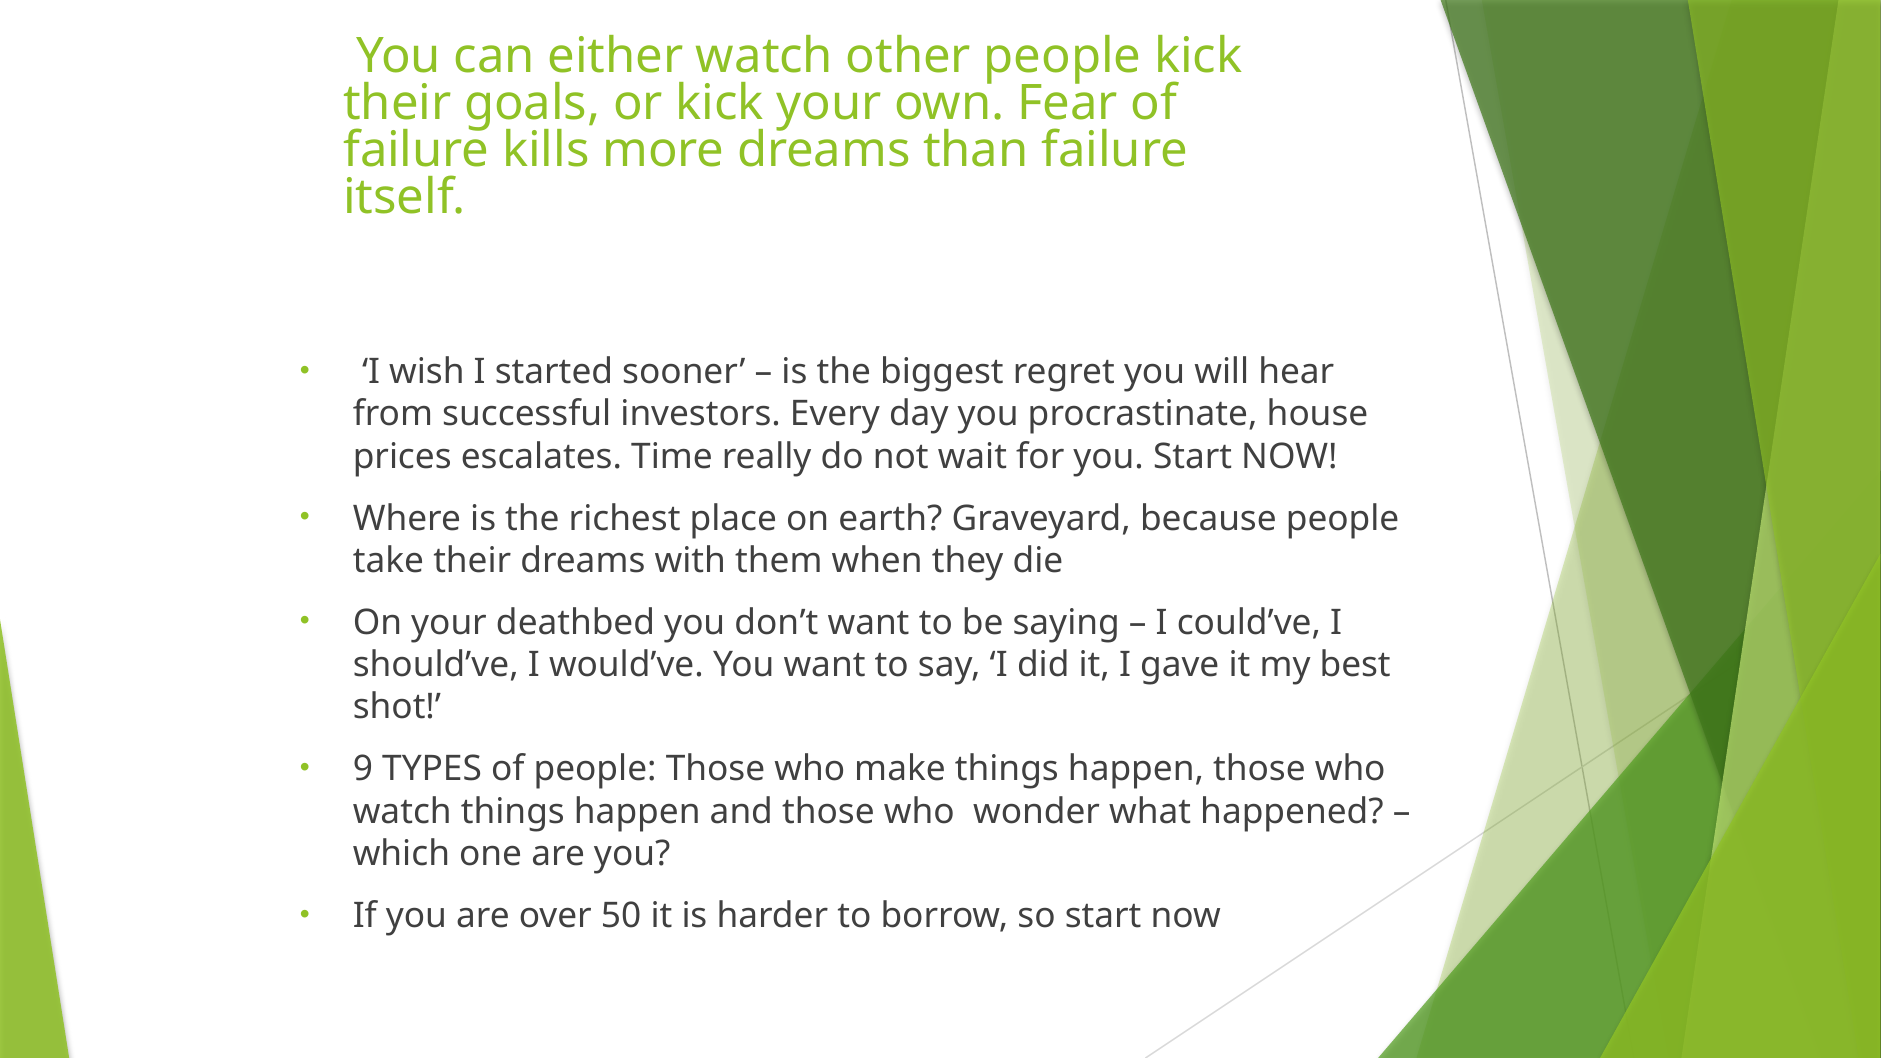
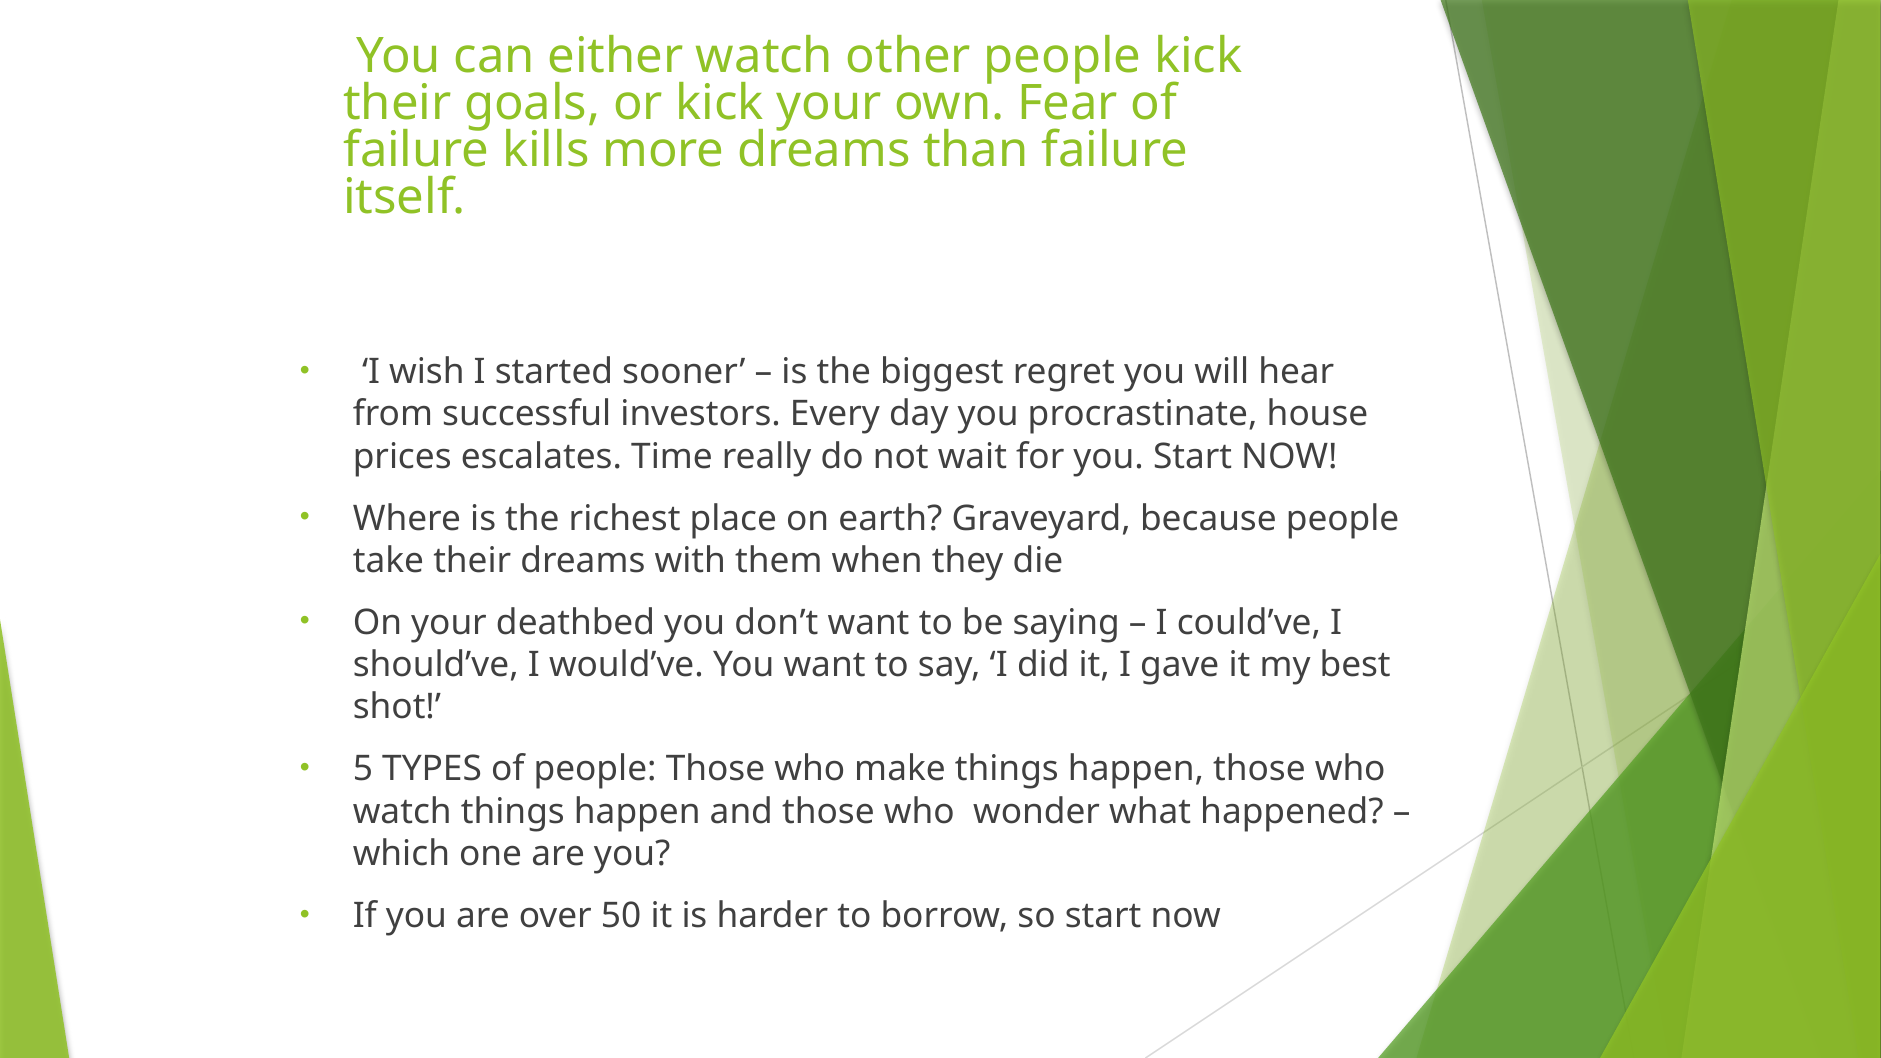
9: 9 -> 5 (363, 769)
